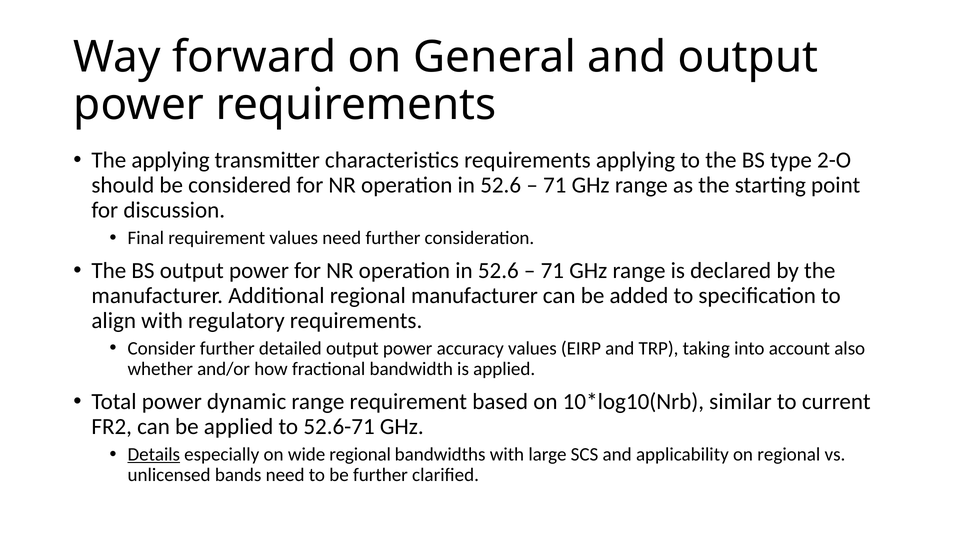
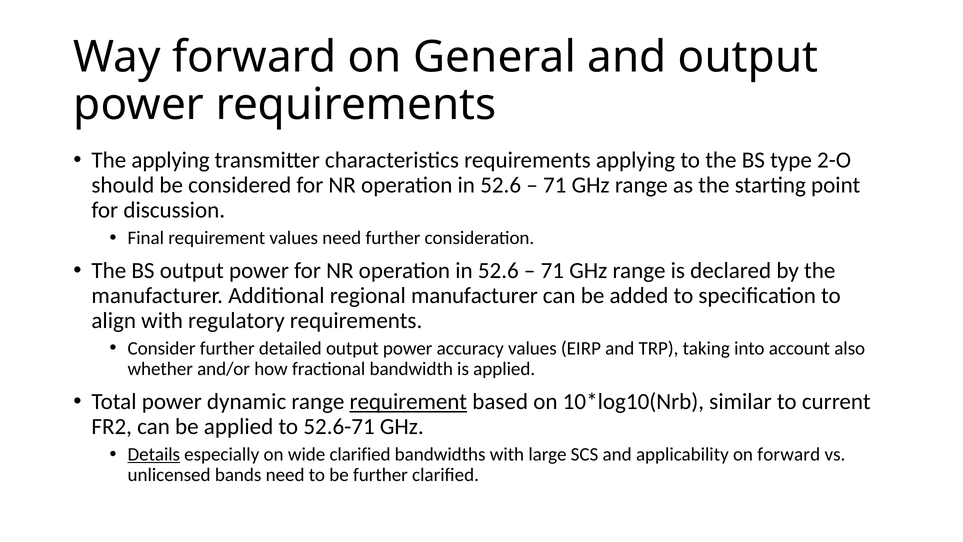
requirement underline: none -> present (408, 401)
wide regional: regional -> clarified (360, 454)
on regional: regional -> forward (789, 454)
